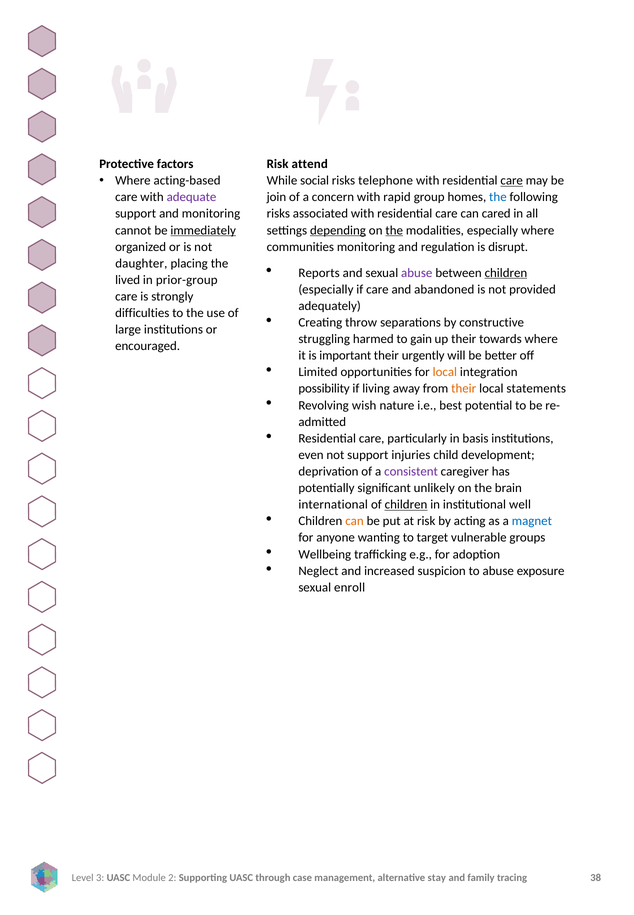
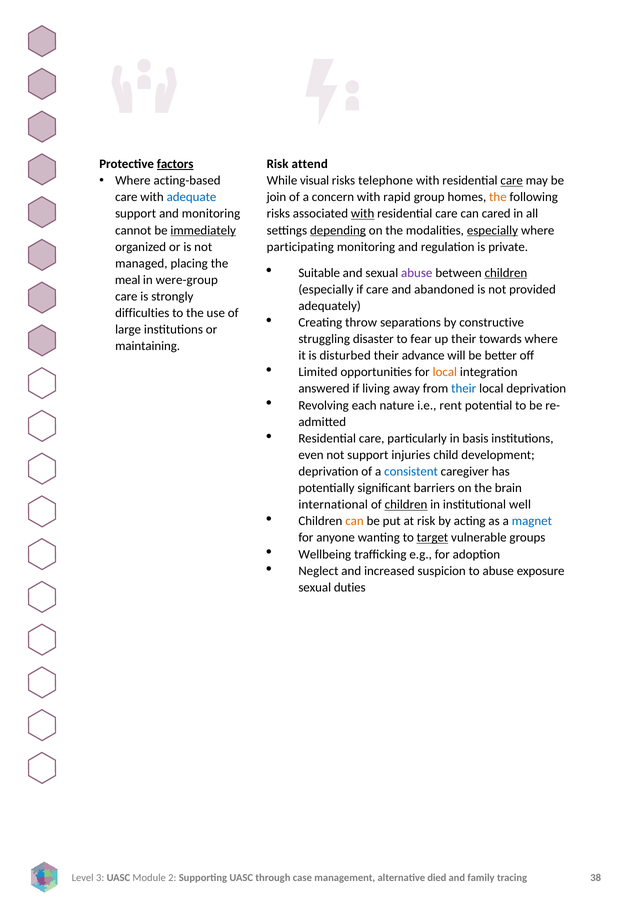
factors underline: none -> present (175, 164)
social: social -> visual (315, 181)
adequate colour: purple -> blue (192, 197)
the colour: blue -> orange (498, 197)
with underline: none -> present (363, 214)
the underline: present -> none (394, 230)
especially underline: none -> present (492, 230)
communities: communities -> participating (300, 247)
disrupt: disrupt -> private (508, 247)
daughter: daughter -> managed (141, 264)
Reports: Reports -> Suitable (319, 273)
lived: lived -> meal (128, 280)
prior-group: prior-group -> were-group (187, 280)
harmed: harmed -> disaster (373, 339)
gain: gain -> fear (421, 339)
encouraged: encouraged -> maintaining (148, 346)
important: important -> disturbed (345, 356)
urgently: urgently -> advance (423, 356)
possibility: possibility -> answered (324, 389)
their colour: orange -> blue (464, 389)
local statements: statements -> deprivation (536, 389)
wish: wish -> each (364, 406)
best: best -> rent (451, 406)
consistent colour: purple -> blue (411, 472)
unlikely: unlikely -> barriers (434, 488)
target underline: none -> present (432, 538)
enroll: enroll -> duties (350, 588)
stay: stay -> died (437, 879)
